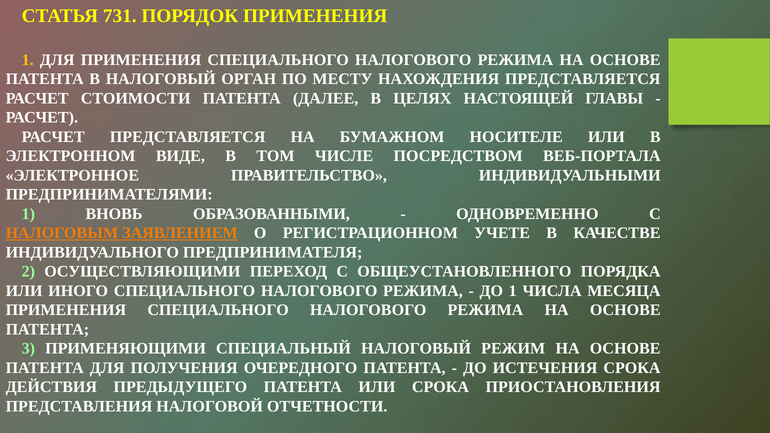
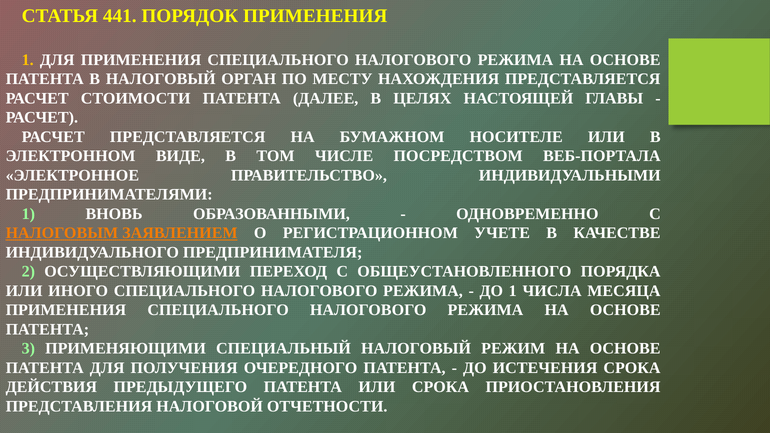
731: 731 -> 441 (120, 16)
